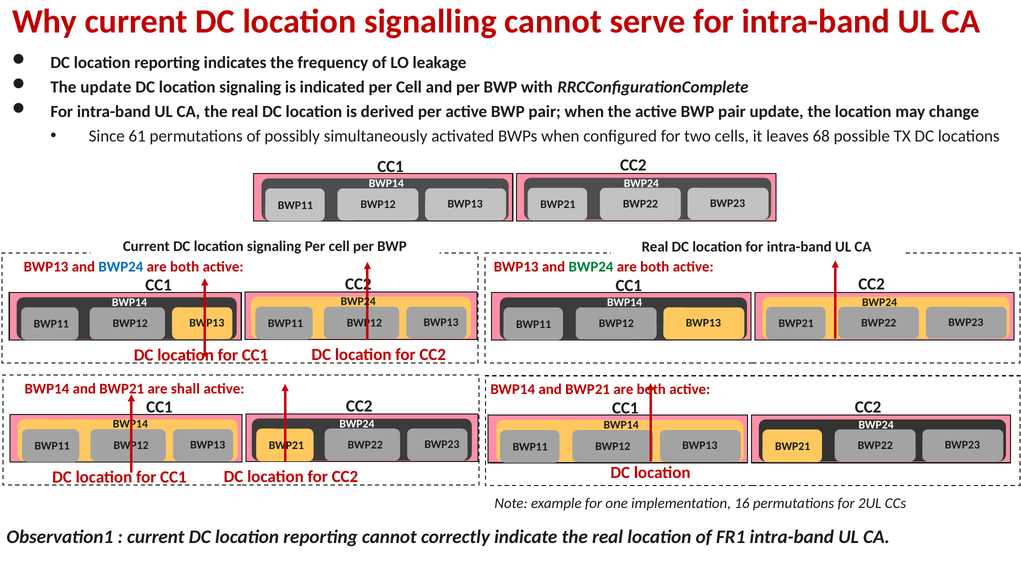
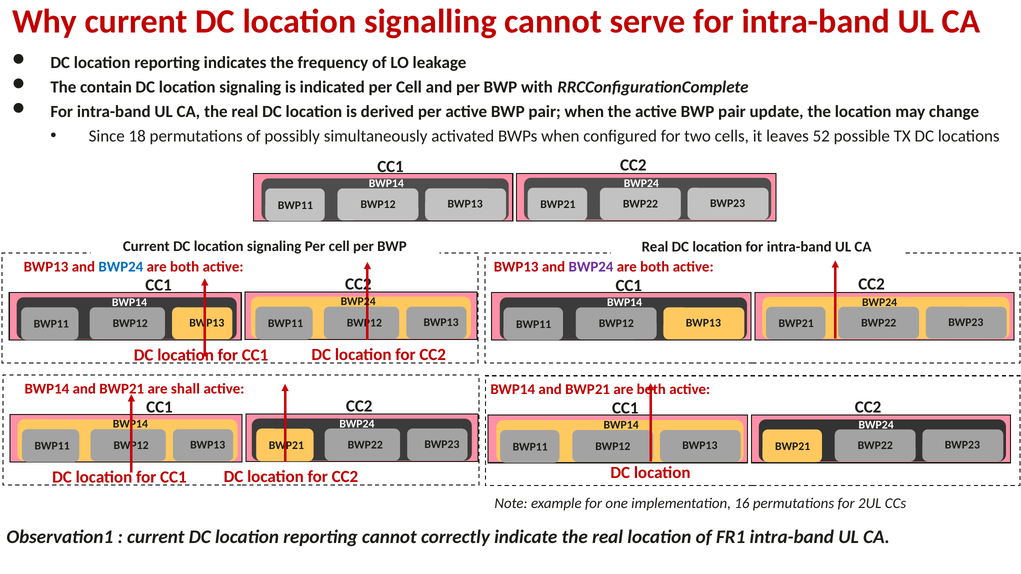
The update: update -> contain (106, 87)
61: 61 -> 18 (137, 136)
68: 68 -> 52 (821, 136)
BWP24 colour: green -> purple (591, 267)
